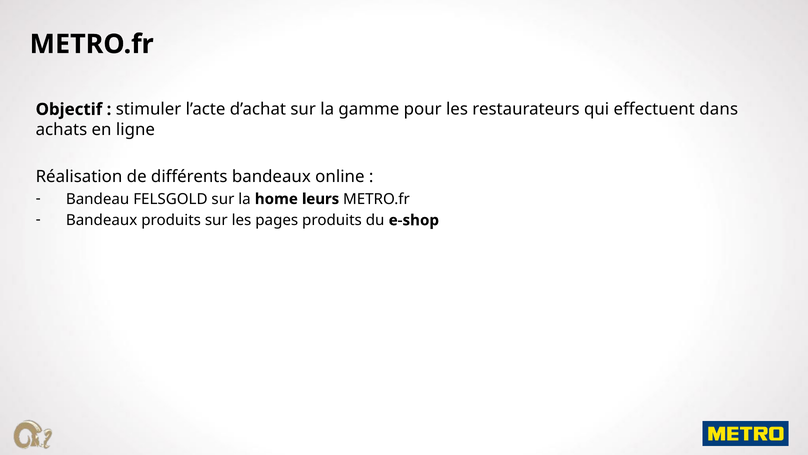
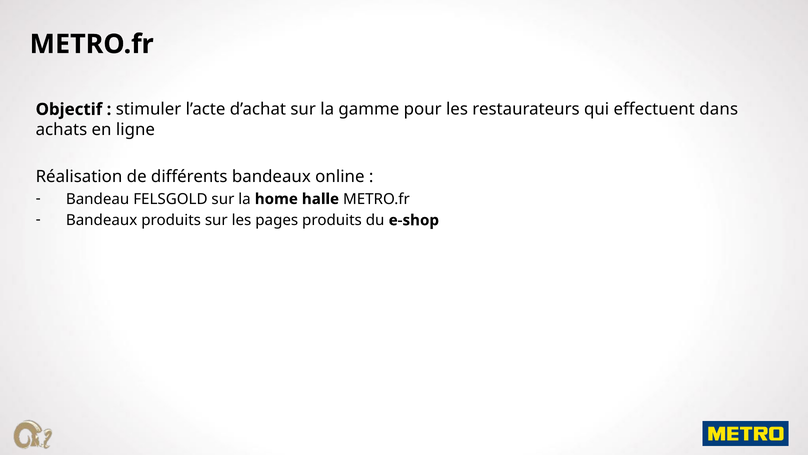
leurs: leurs -> halle (320, 199)
